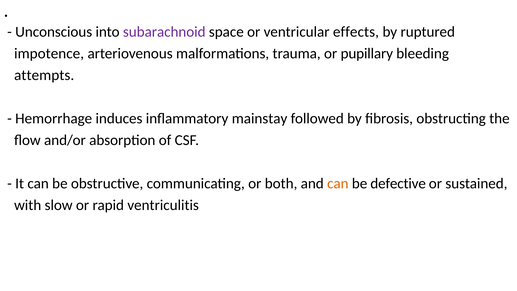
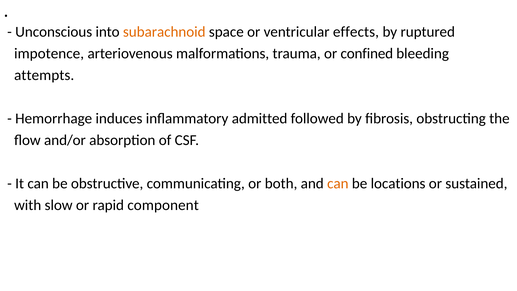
subarachnoid colour: purple -> orange (164, 32)
pupillary: pupillary -> confined (367, 53)
mainstay: mainstay -> admitted (260, 118)
defective: defective -> locations (398, 183)
ventriculitis: ventriculitis -> component (163, 205)
